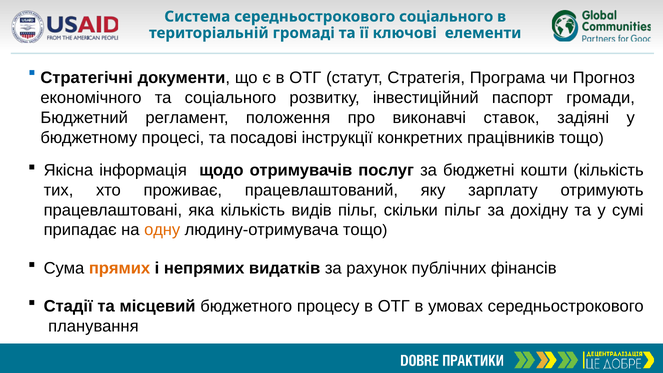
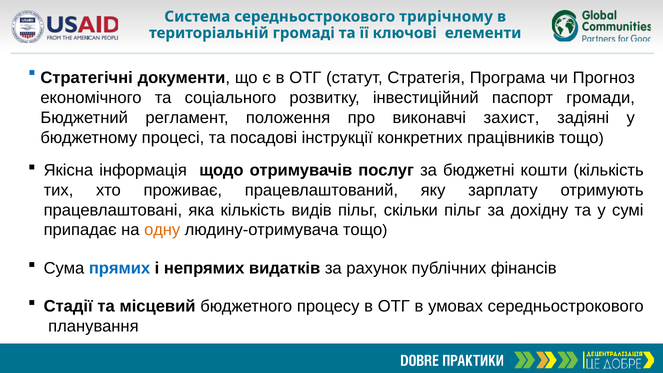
середньострокового соціального: соціального -> трирічному (446, 17)
ставок: ставок -> захист (511, 118)
прямих colour: orange -> blue (120, 268)
